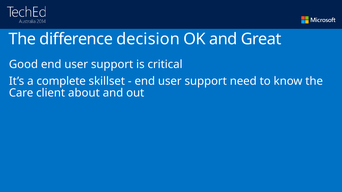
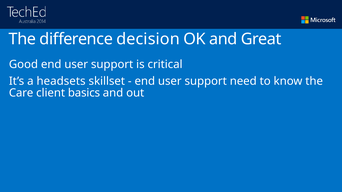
complete: complete -> headsets (61, 81)
about: about -> basics (84, 93)
